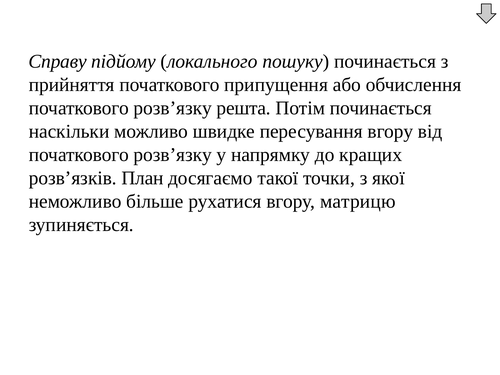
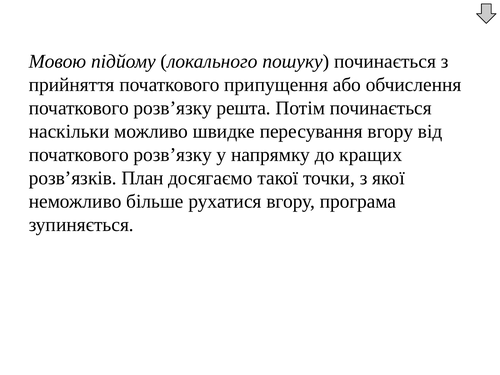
Справу: Справу -> Мовою (58, 61)
матрицю: матрицю -> програма (358, 201)
